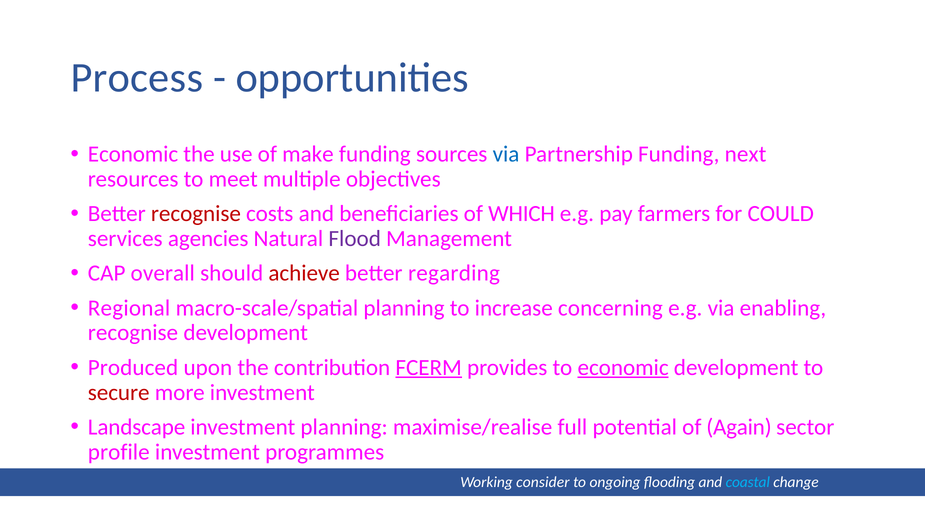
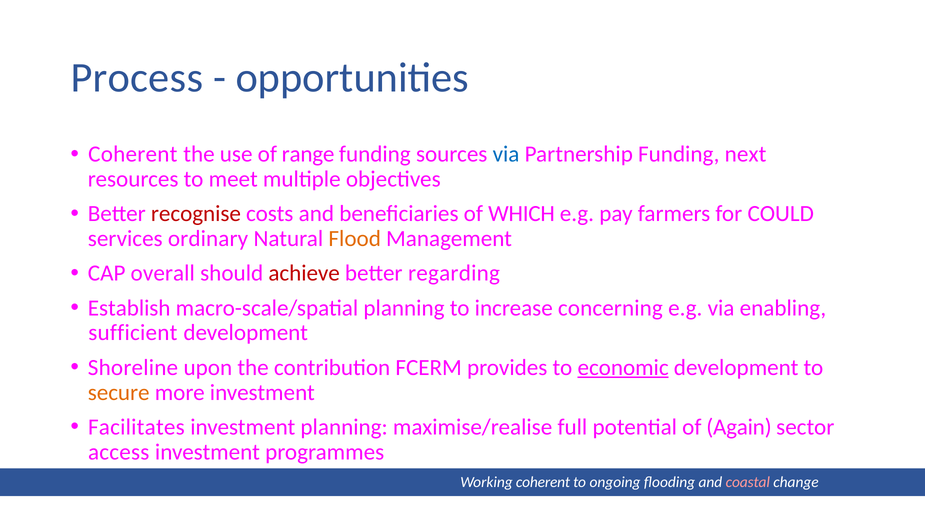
Economic: Economic -> Coherent (133, 154)
make: make -> range (308, 154)
agencies: agencies -> ordinary (208, 239)
Flood colour: purple -> orange (355, 239)
Regional: Regional -> Establish (129, 308)
recognise: recognise -> sufficient (133, 333)
Produced: Produced -> Shoreline (133, 368)
FCERM underline: present -> none (429, 368)
secure colour: red -> orange (119, 393)
Landscape: Landscape -> Facilitates (136, 427)
profile: profile -> access (119, 452)
Working consider: consider -> coherent (543, 482)
coastal colour: light blue -> pink (748, 482)
